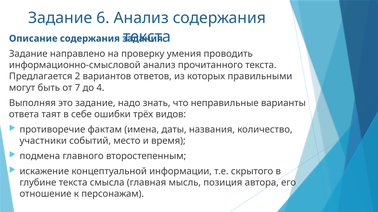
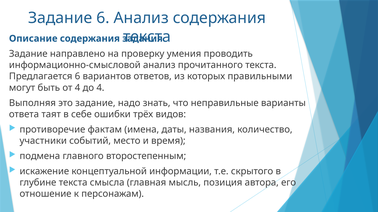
Предлагается 2: 2 -> 6 (78, 77)
от 7: 7 -> 4 (78, 88)
